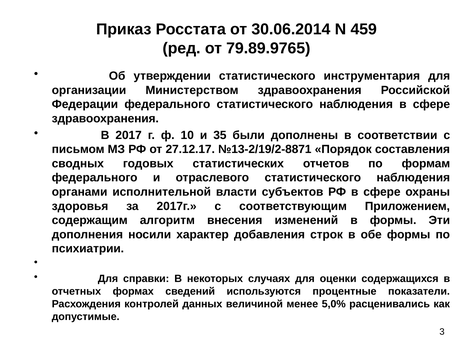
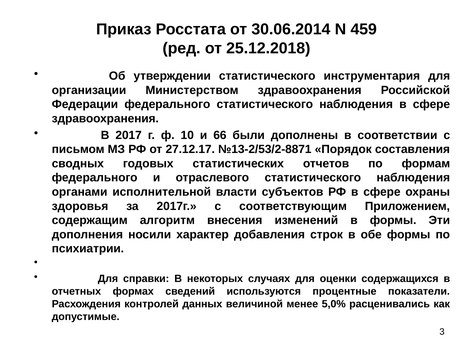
79.89.9765: 79.89.9765 -> 25.12.2018 (268, 48)
35: 35 -> 66 (220, 135)
№13-2/19/2-8871: №13-2/19/2-8871 -> №13-2/53/2-8871 (265, 149)
